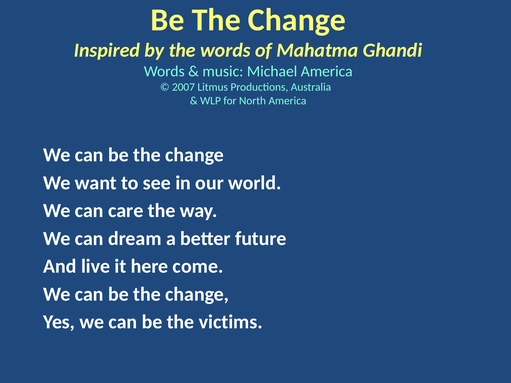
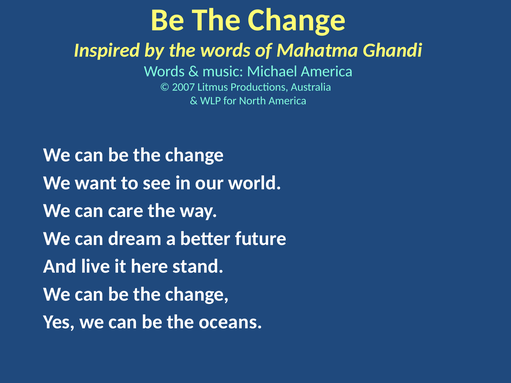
come: come -> stand (198, 267)
victims: victims -> oceans (231, 322)
